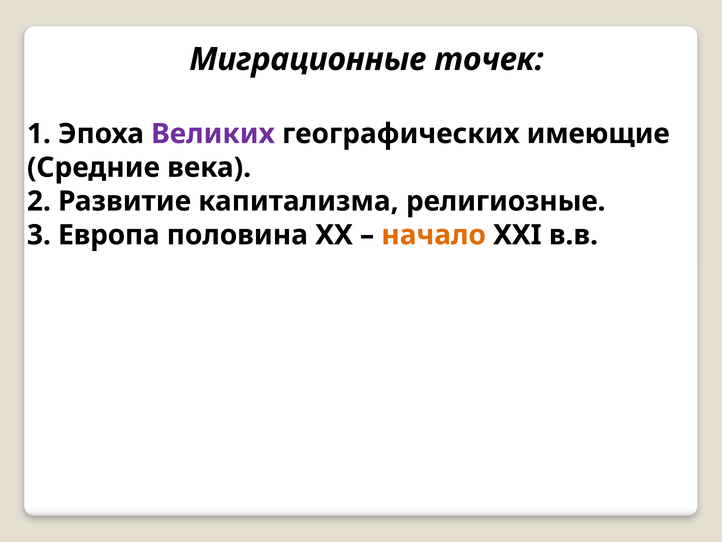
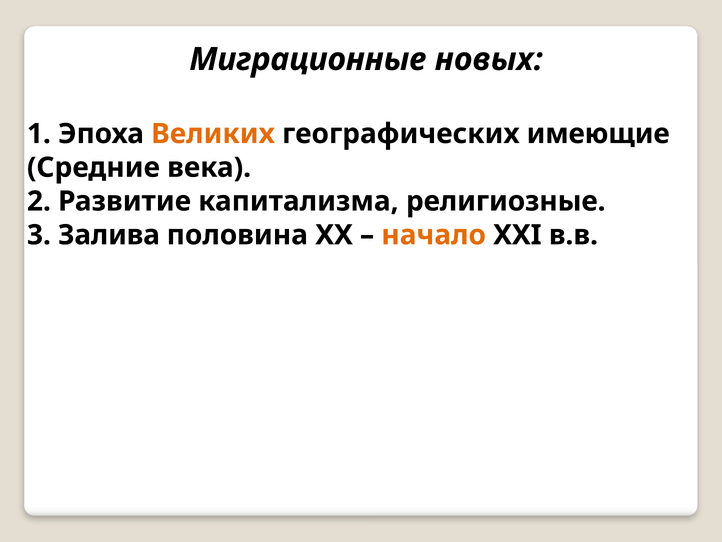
точек: точек -> новых (489, 59)
Великих colour: purple -> orange (213, 134)
Европа: Европа -> Залива (109, 235)
